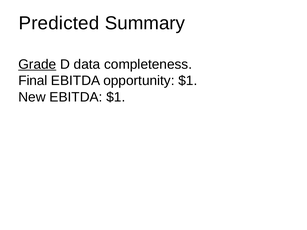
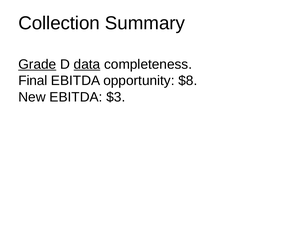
Predicted: Predicted -> Collection (59, 23)
data underline: none -> present (87, 64)
opportunity $1: $1 -> $8 (188, 81)
EBITDA $1: $1 -> $3 (116, 97)
